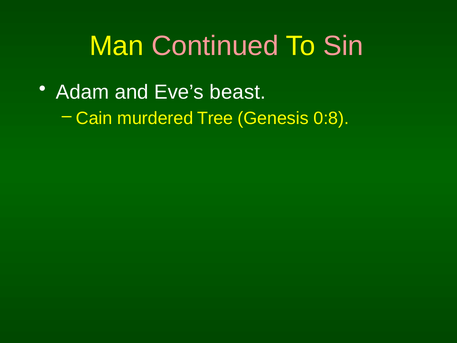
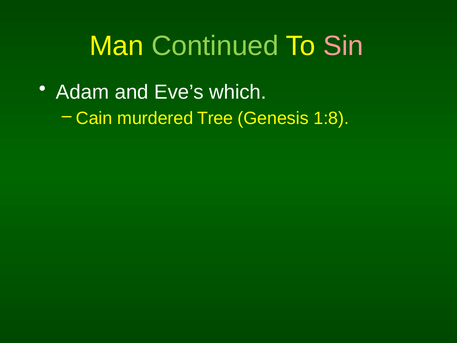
Continued colour: pink -> light green (215, 46)
beast: beast -> which (238, 92)
0:8: 0:8 -> 1:8 (331, 118)
